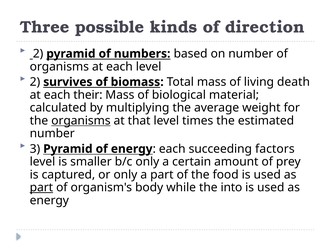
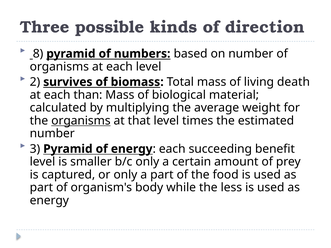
2: 2 -> 8 (38, 54)
their: their -> than (88, 95)
factors: factors -> benefit (275, 149)
part underline: present -> none (41, 188)
into: into -> less (231, 188)
